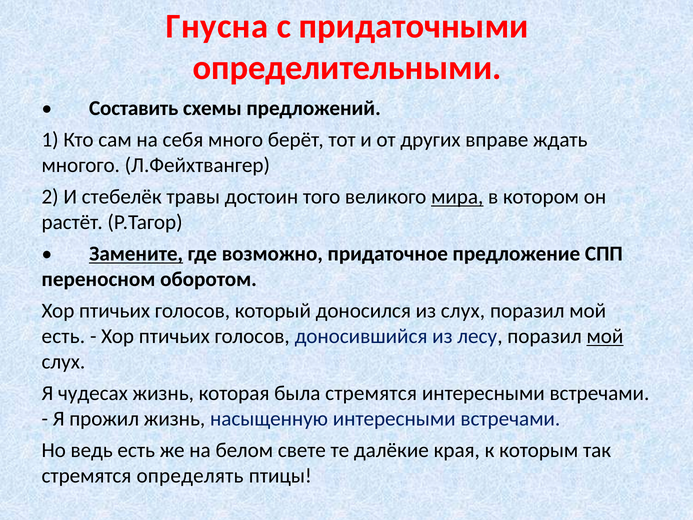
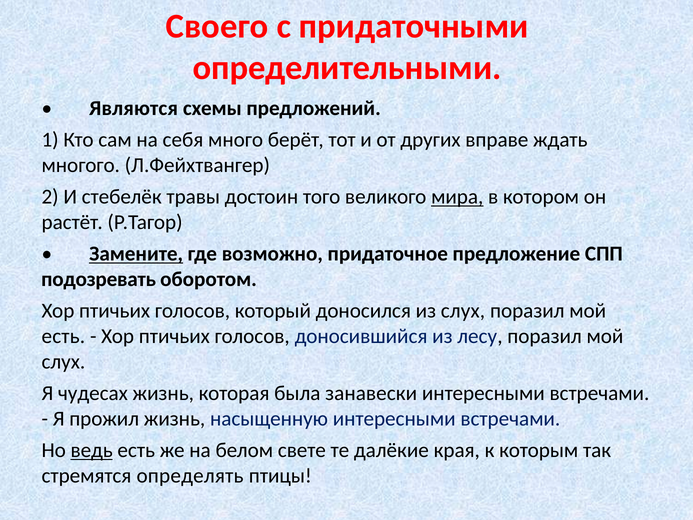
Гнусна: Гнусна -> Своего (217, 26)
Составить: Составить -> Являются (134, 108)
переносном: переносном -> подозревать (99, 279)
мой underline: present -> none (605, 336)
была стремятся: стремятся -> занавески (371, 393)
ведь underline: none -> present (92, 450)
